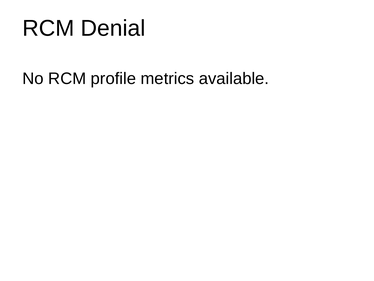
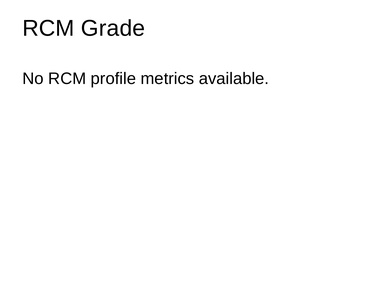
Denial: Denial -> Grade (113, 28)
